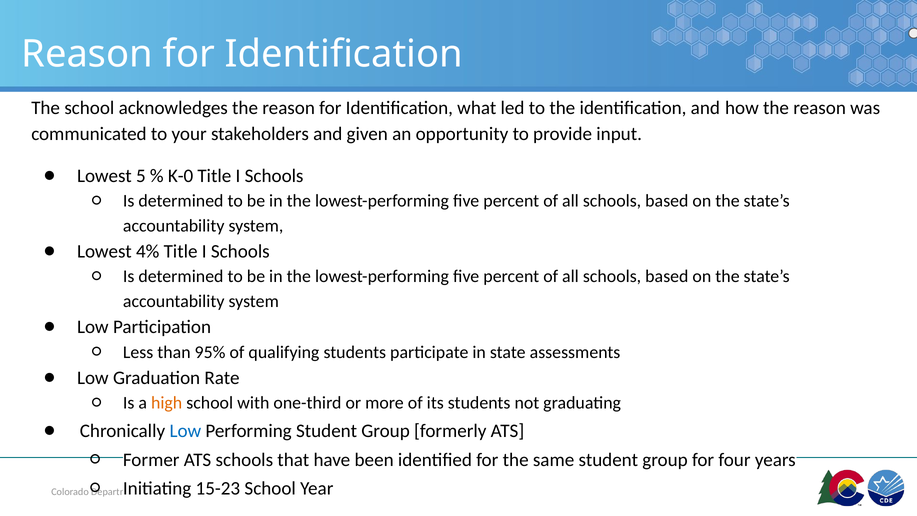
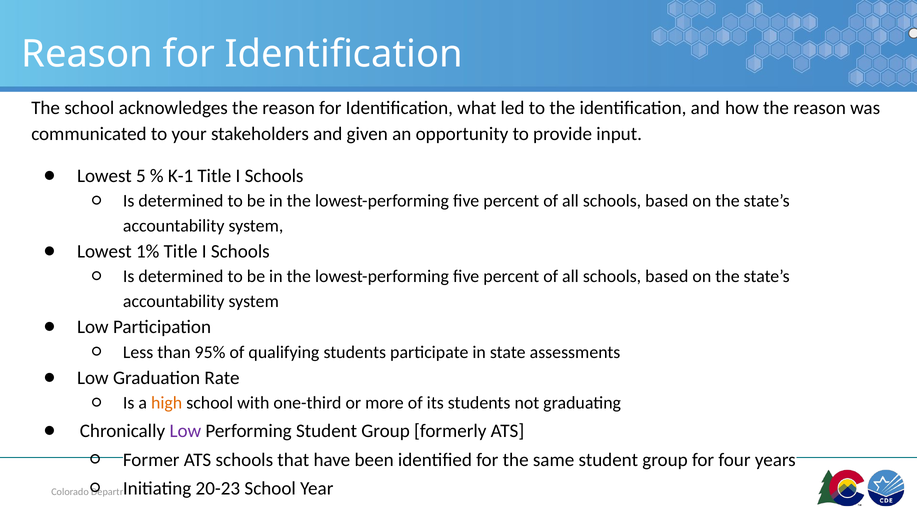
K-0: K-0 -> K-1 (181, 176)
4%: 4% -> 1% (148, 251)
Low colour: blue -> purple (185, 431)
15-23: 15-23 -> 20-23 (218, 488)
